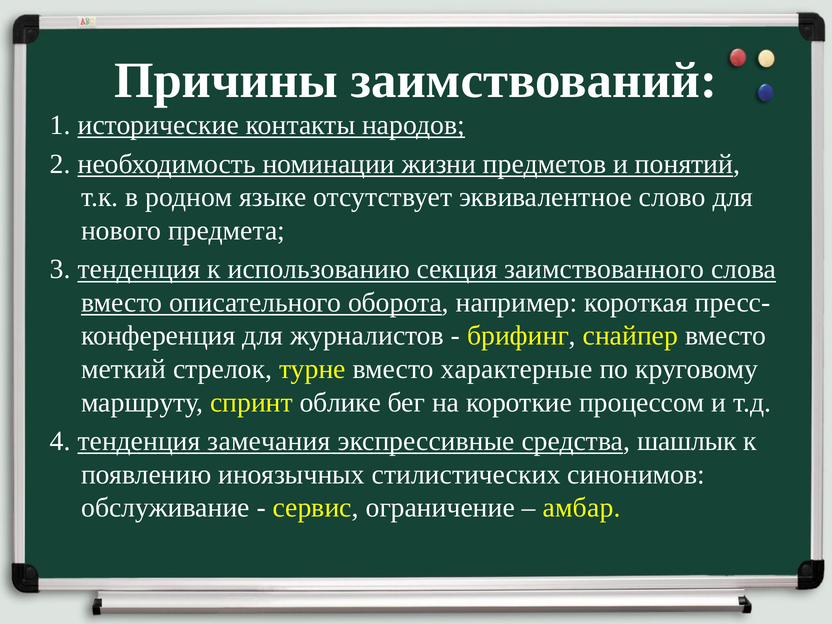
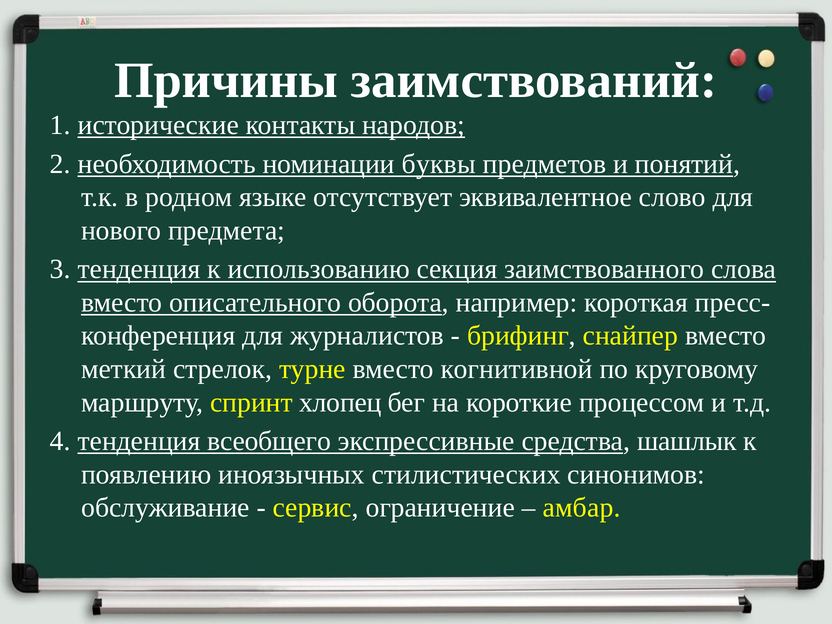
жизни: жизни -> буквы (439, 164)
характерные: характерные -> когнитивной (517, 369)
облике: облике -> хлопец (340, 402)
замечания: замечания -> всеобщего (269, 441)
